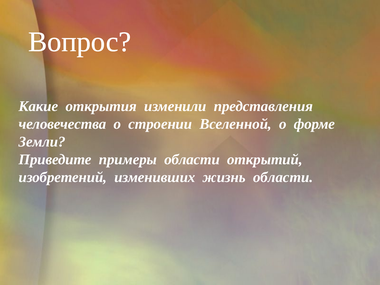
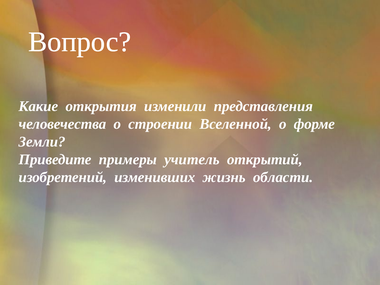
примеры области: области -> учитель (192, 160)
